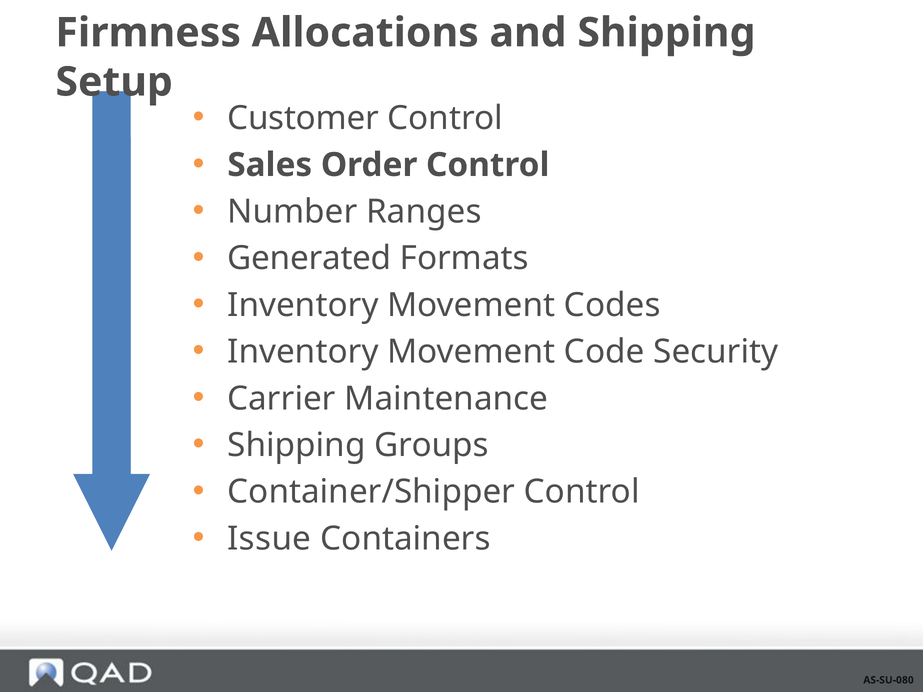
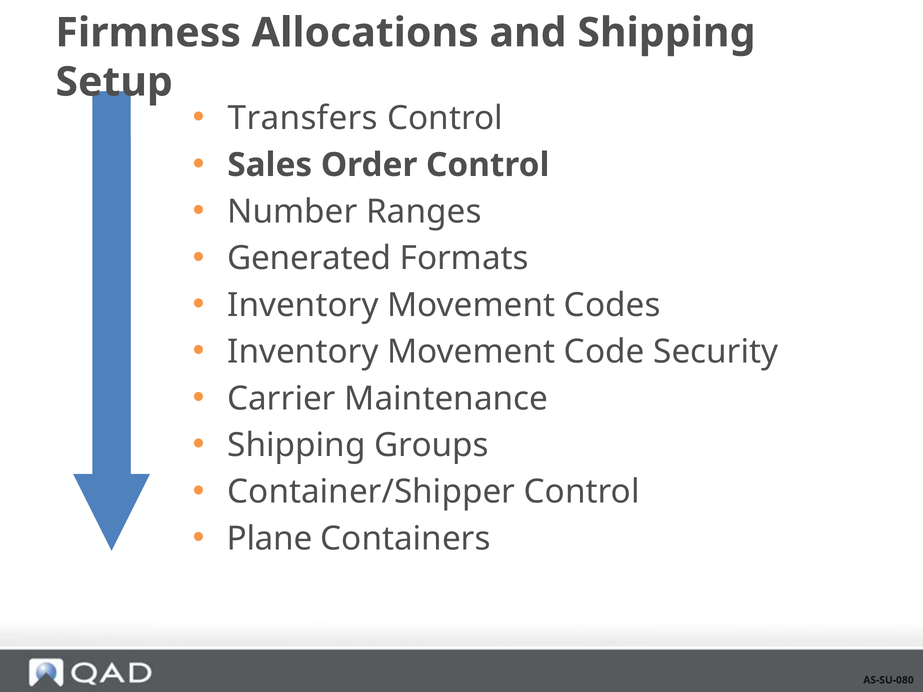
Customer: Customer -> Transfers (303, 118)
Issue: Issue -> Plane (270, 539)
